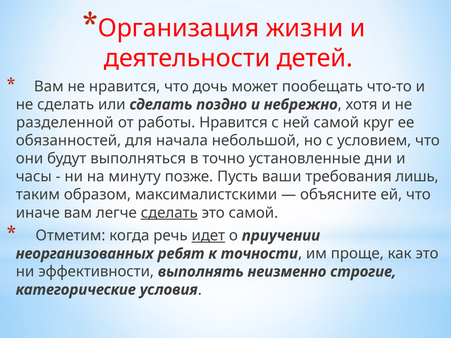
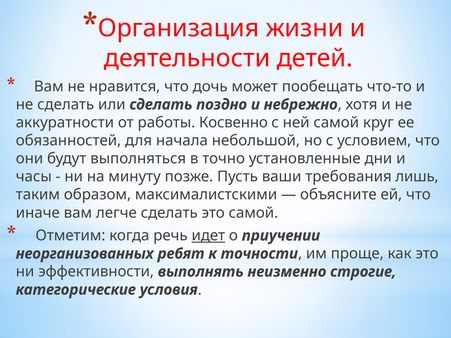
разделенной: разделенной -> аккуратности (65, 123)
работы Нравится: Нравится -> Косвенно (233, 123)
сделать underline: present -> none (169, 213)
